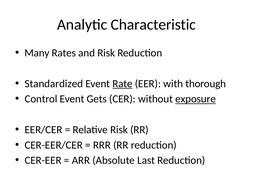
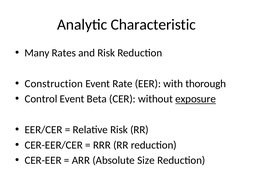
Standardized: Standardized -> Construction (54, 83)
Rate underline: present -> none (122, 83)
Gets: Gets -> Beta (97, 99)
Last: Last -> Size (146, 160)
